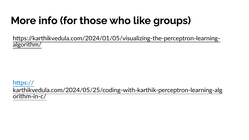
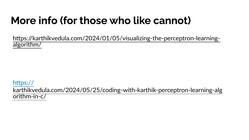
groups: groups -> cannot (172, 21)
